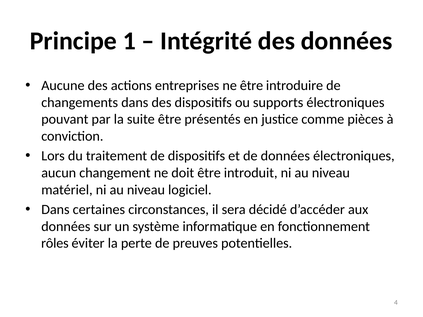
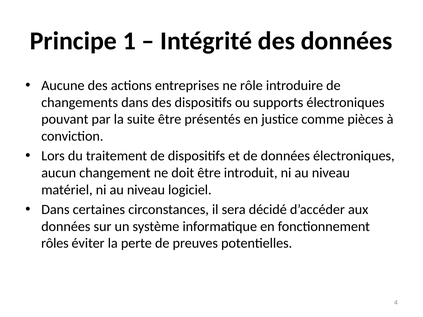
ne être: être -> rôle (251, 86)
